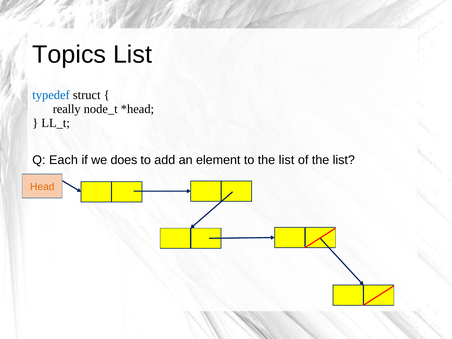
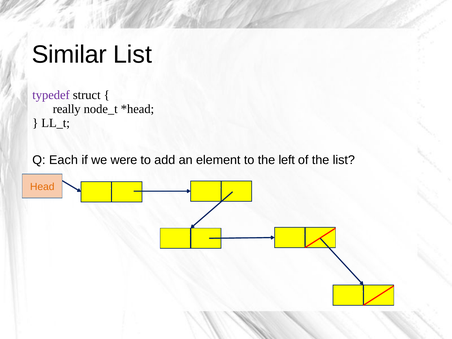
Topics: Topics -> Similar (69, 55)
typedef colour: blue -> purple (51, 95)
does: does -> were (124, 160)
to the list: list -> left (287, 160)
